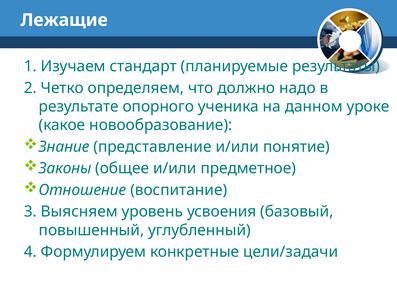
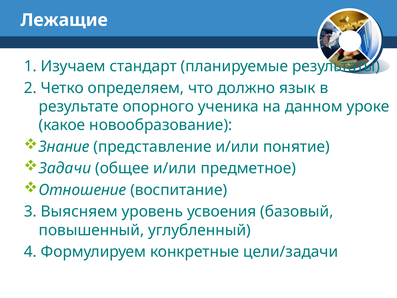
надо: надо -> язык (297, 88)
Законы: Законы -> Задачи (65, 168)
